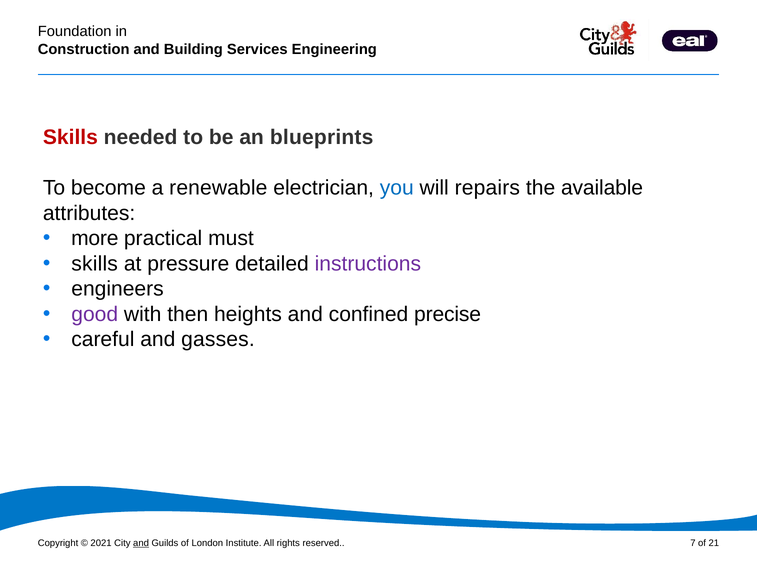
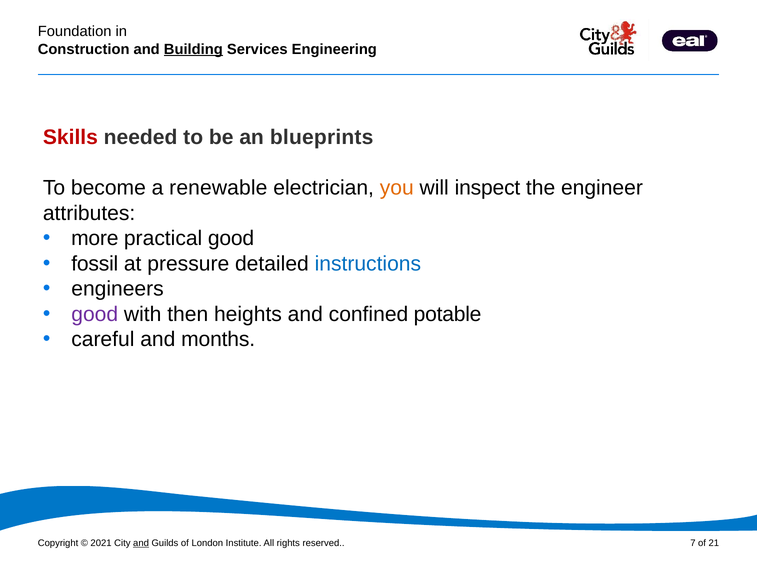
Building underline: none -> present (193, 49)
you colour: blue -> orange (397, 188)
repairs: repairs -> inspect (487, 188)
available: available -> engineer (602, 188)
practical must: must -> good (231, 238)
skills: skills -> fossil (95, 264)
instructions colour: purple -> blue (368, 264)
precise: precise -> potable (448, 314)
gasses: gasses -> months (218, 339)
